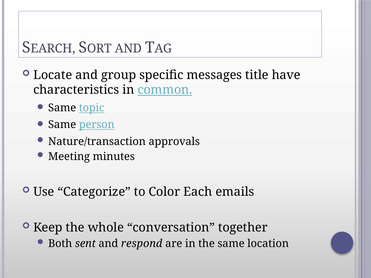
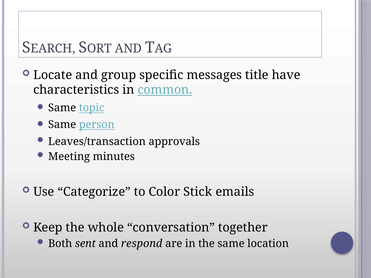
Nature/transaction: Nature/transaction -> Leaves/transaction (97, 142)
Each: Each -> Stick (198, 192)
